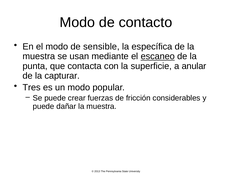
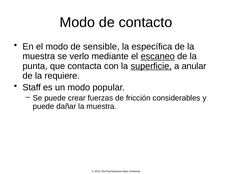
usan: usan -> verlo (79, 56)
superficie underline: none -> present (151, 66)
capturar: capturar -> requiere (62, 76)
Tres: Tres -> Staff (32, 87)
